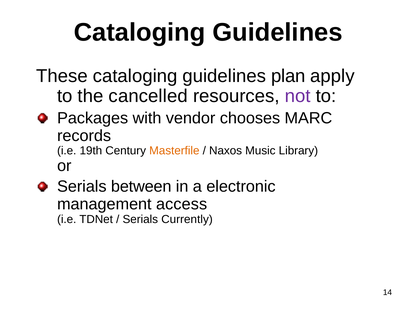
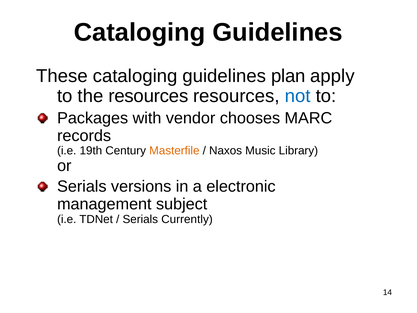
the cancelled: cancelled -> resources (148, 96)
not colour: purple -> blue (298, 96)
between: between -> versions (141, 186)
access: access -> subject (182, 204)
